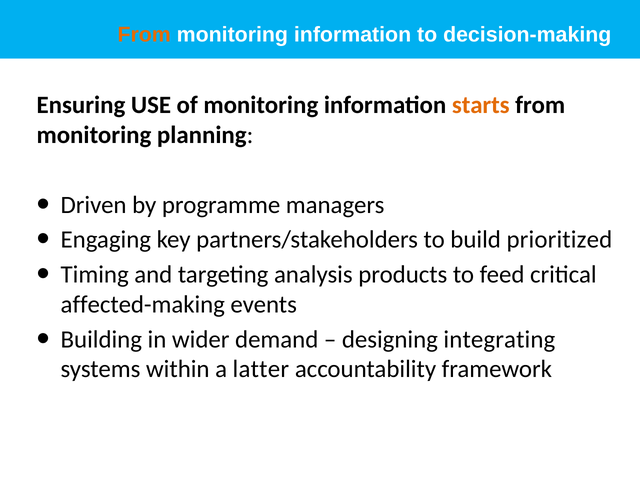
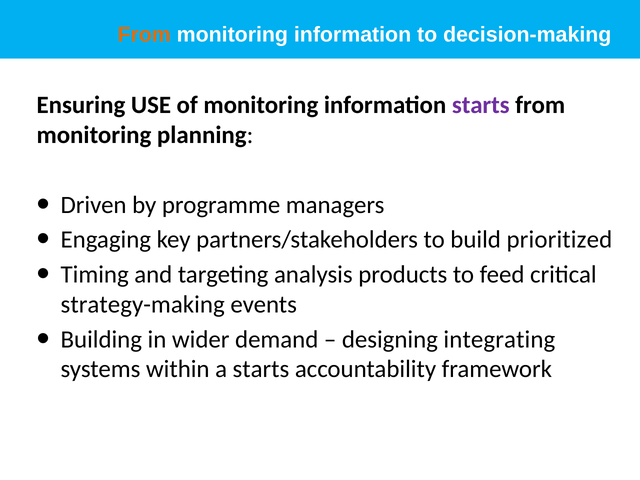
starts colour: orange -> purple (481, 105)
affected-making: affected-making -> strategy-making (143, 304)
a latter: latter -> starts (261, 369)
